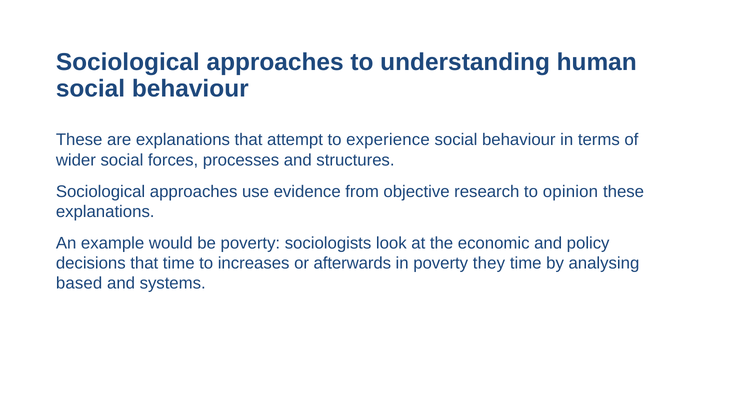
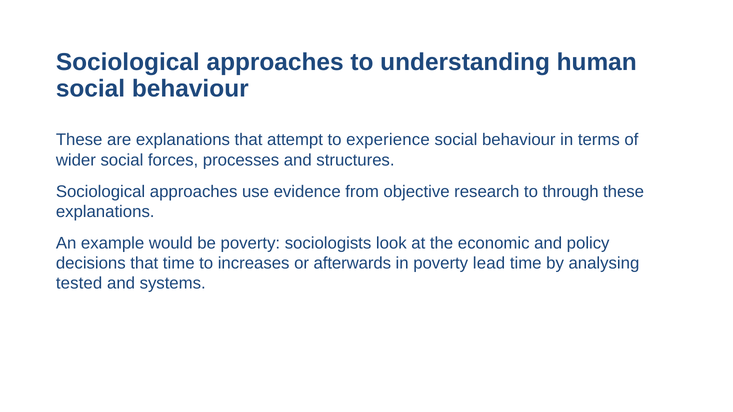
opinion: opinion -> through (571, 192)
they: they -> lead (489, 264)
based: based -> tested (79, 284)
